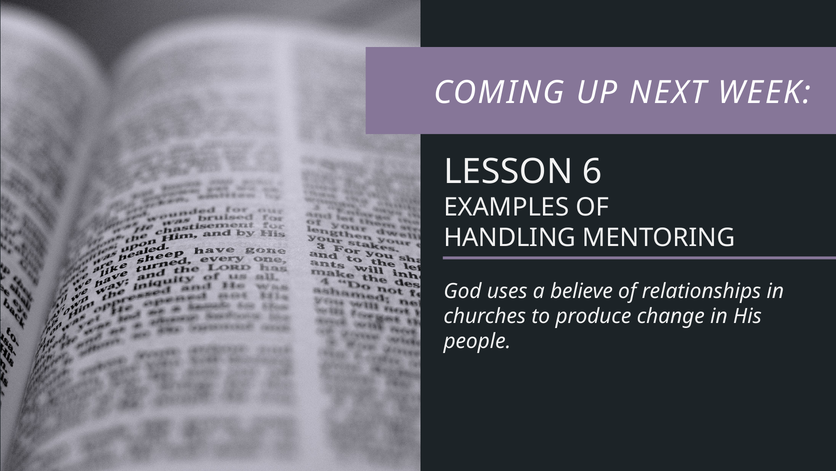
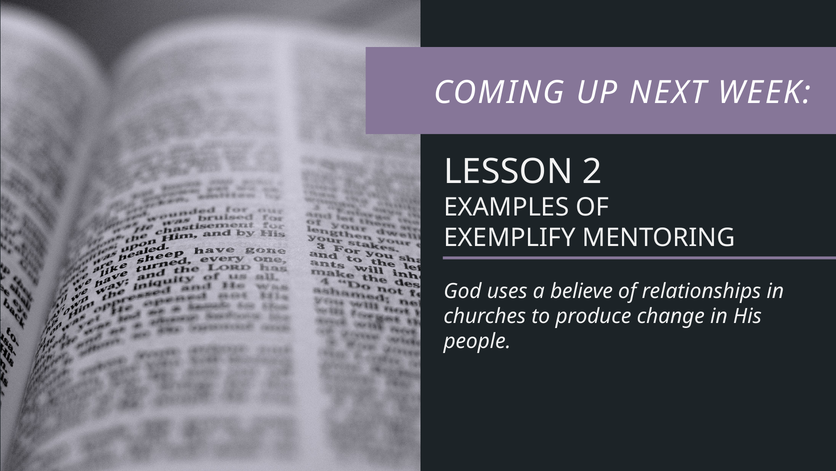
6: 6 -> 2 (592, 171)
HANDLING: HANDLING -> EXEMPLIFY (510, 238)
